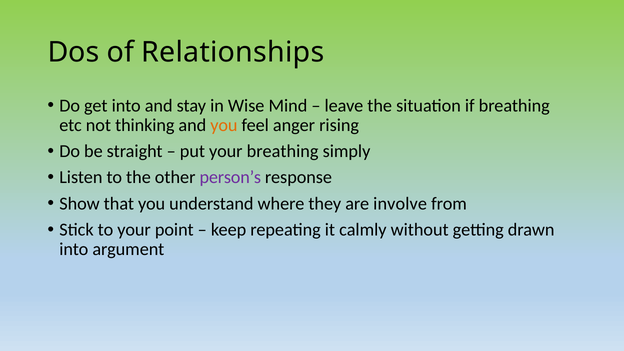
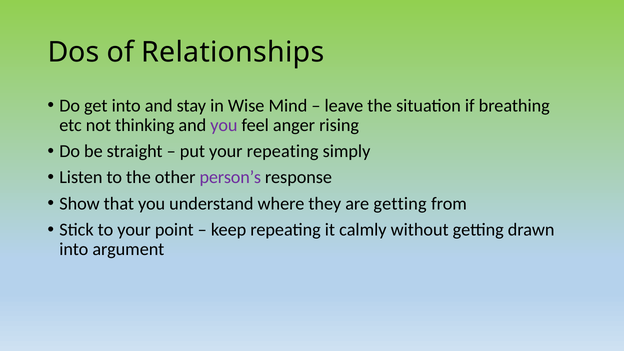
you colour: orange -> purple (224, 125)
your breathing: breathing -> repeating (283, 151)
are involve: involve -> getting (400, 204)
